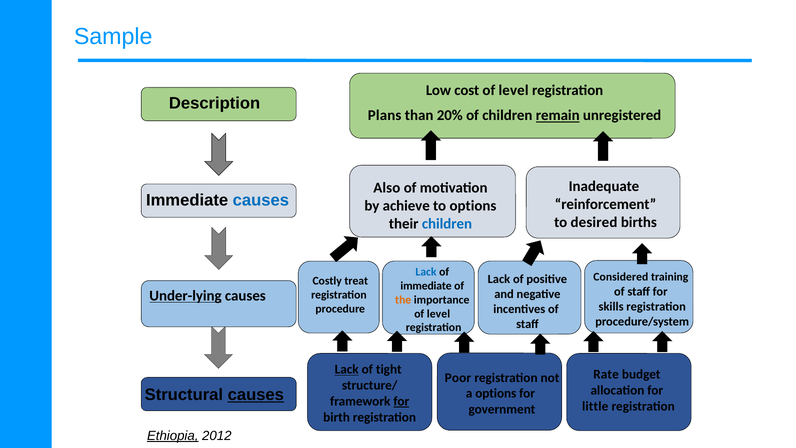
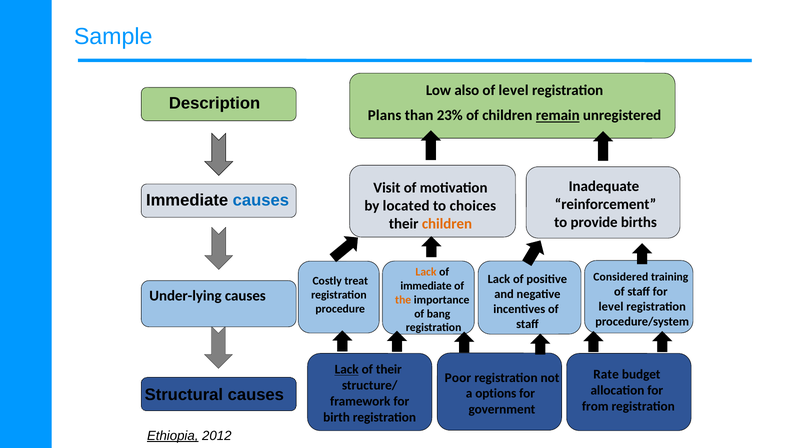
cost: cost -> also (467, 90)
20%: 20% -> 23% (450, 115)
Also: Also -> Visit (387, 188)
achieve: achieve -> located (406, 206)
to options: options -> choices (473, 206)
desired: desired -> provide (594, 222)
children colour: blue -> orange (447, 224)
Lack colour: blue -> orange (426, 272)
Under-lying underline: present -> none (185, 296)
skills: skills -> level (611, 306)
level: level -> bang (439, 314)
of tight: tight -> their (389, 369)
causes underline: present -> none (256, 395)
for underline: present -> none (401, 401)
little: little -> from (595, 406)
